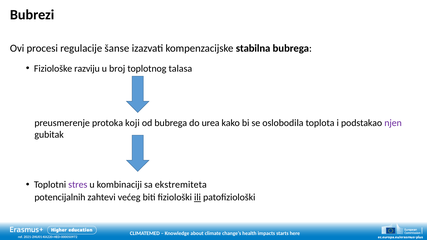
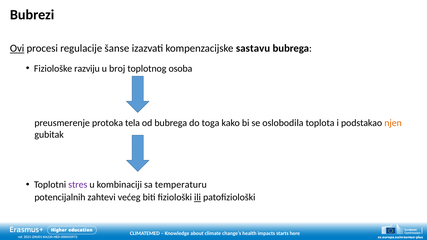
Ovi underline: none -> present (17, 49)
stabilna: stabilna -> sastavu (253, 49)
talasa: talasa -> osoba (180, 69)
koji: koji -> tela (133, 123)
urea: urea -> toga (211, 123)
njen colour: purple -> orange (393, 123)
ekstremiteta: ekstremiteta -> temperaturu (181, 185)
